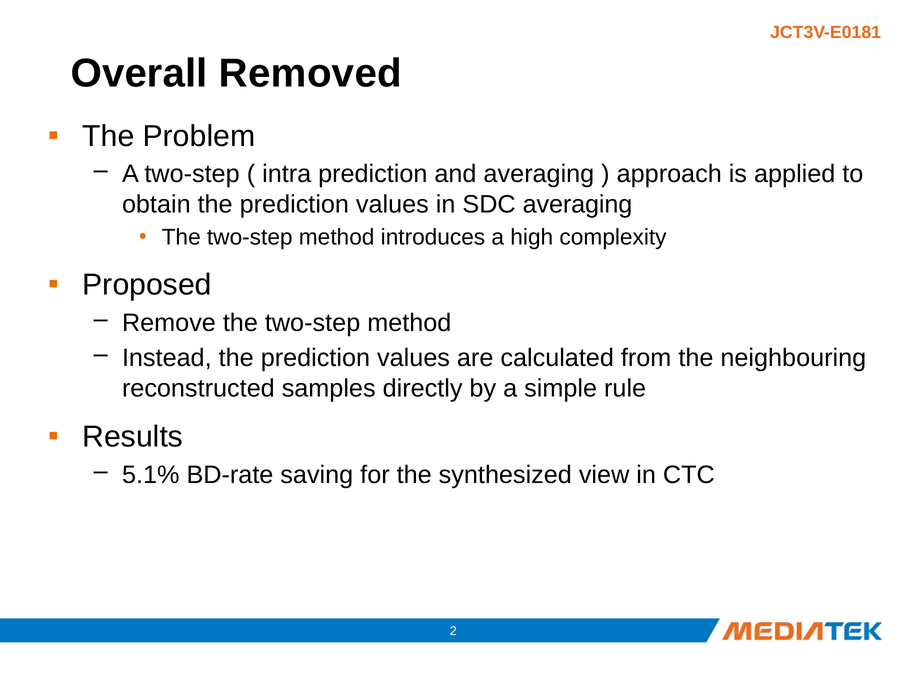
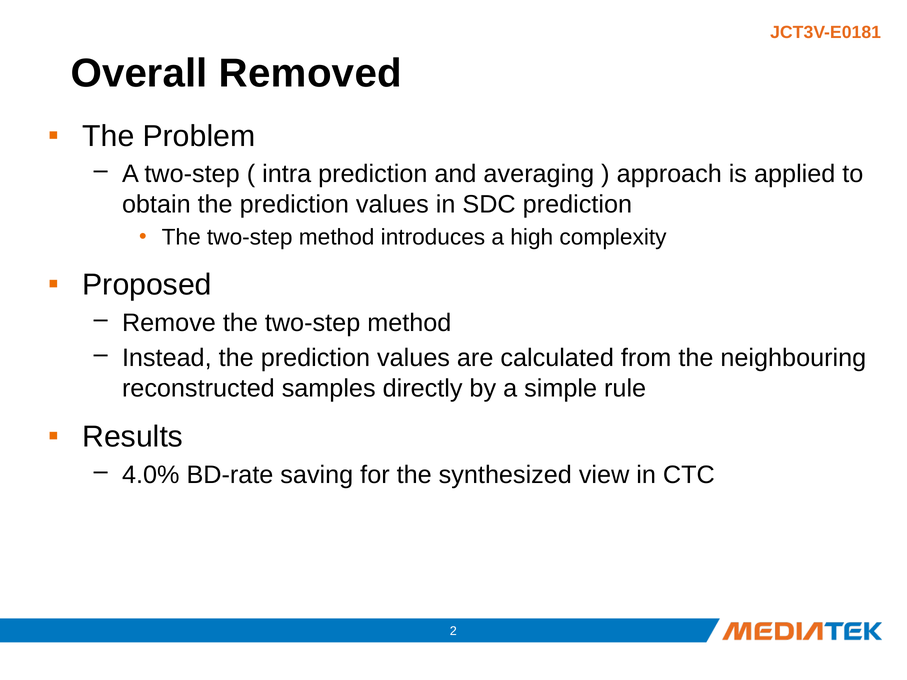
SDC averaging: averaging -> prediction (577, 204)
5.1%: 5.1% -> 4.0% (151, 475)
